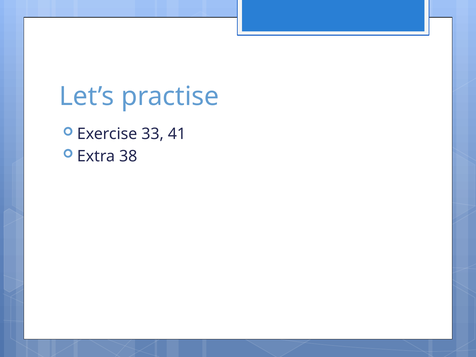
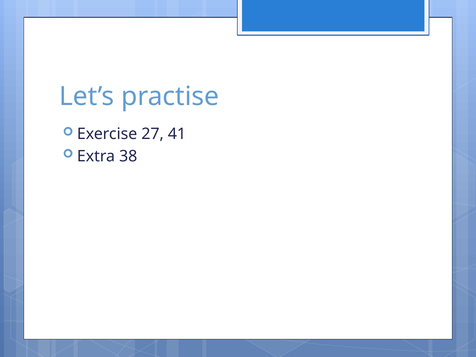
33: 33 -> 27 (153, 134)
